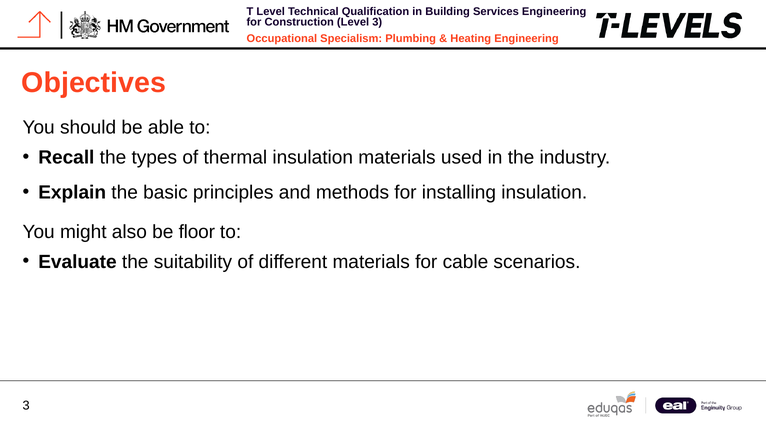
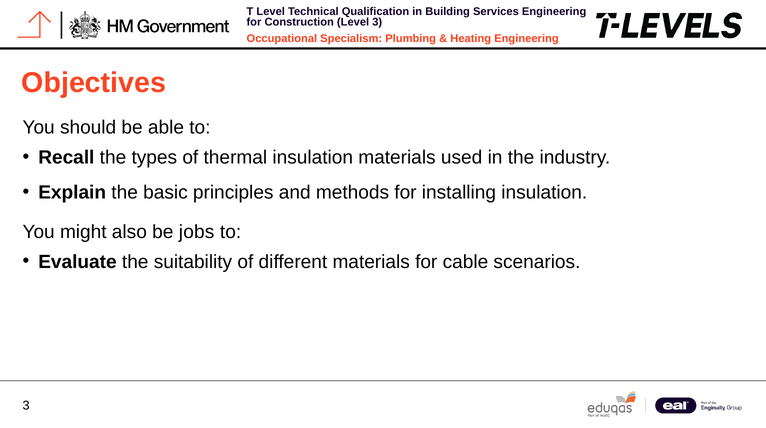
floor: floor -> jobs (197, 232)
